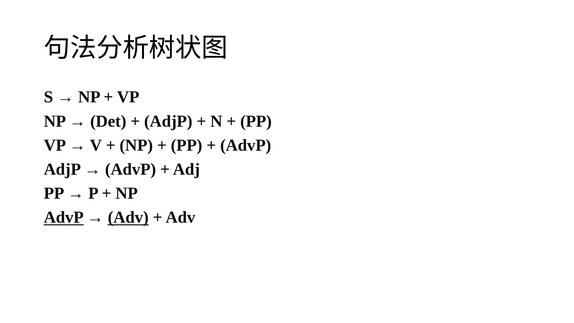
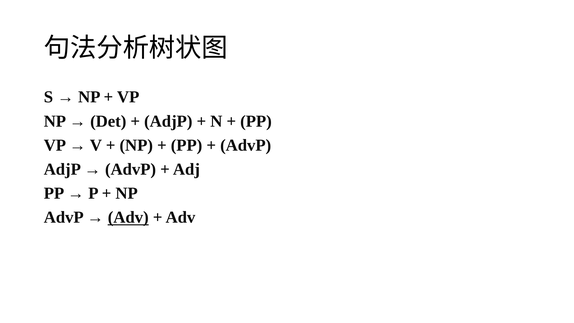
AdvP underline: present -> none (64, 217)
